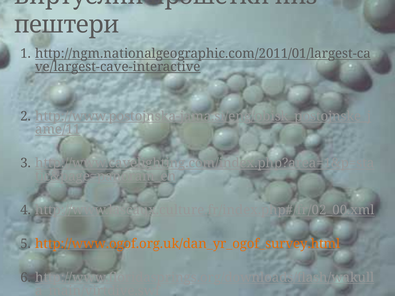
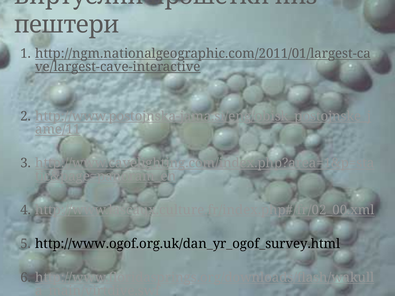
http://www.ogof.org.uk/dan_yr_ogof_survey.html colour: orange -> black (188, 244)
